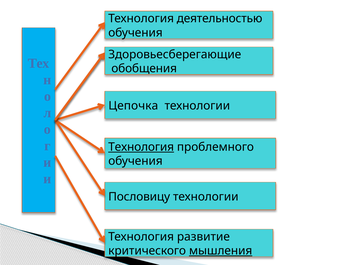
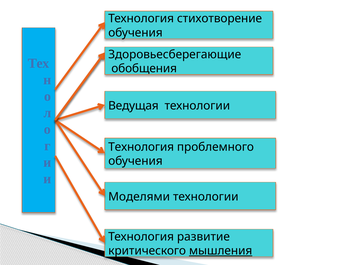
деятельностью: деятельностью -> стихотворение (219, 19)
Цепочка: Цепочка -> Ведущая (133, 106)
Технология underline: present -> none (141, 147)
Пословицу: Пословицу -> Моделями (139, 197)
